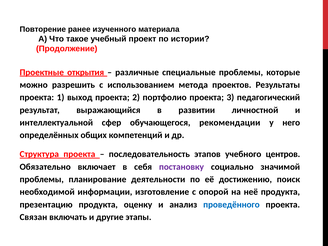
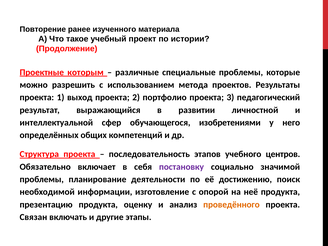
открытия: открытия -> которым (86, 72)
рекомендации: рекомендации -> изобретениями (230, 123)
проведённого colour: blue -> orange (231, 205)
